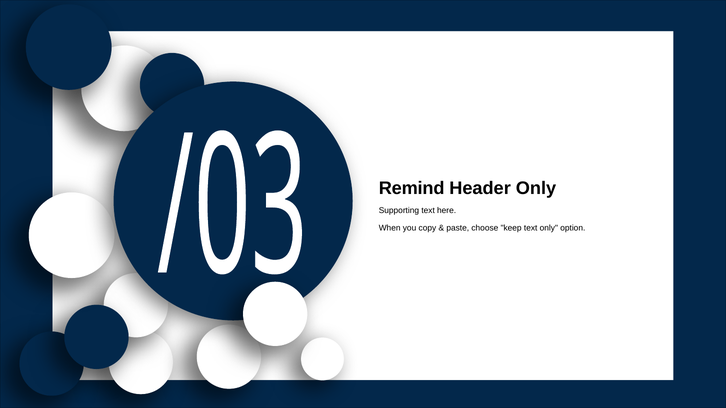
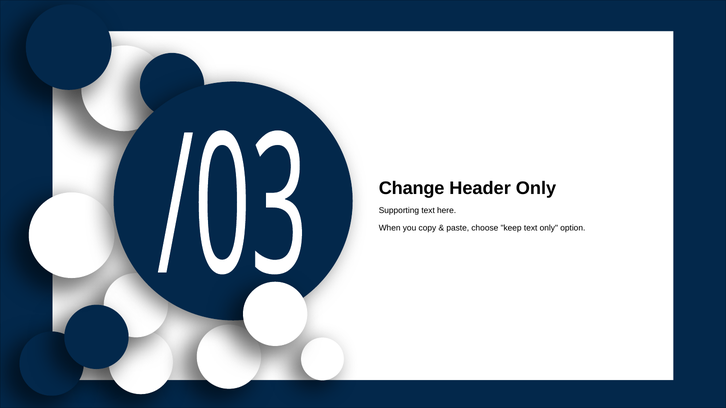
Remind: Remind -> Change (412, 189)
